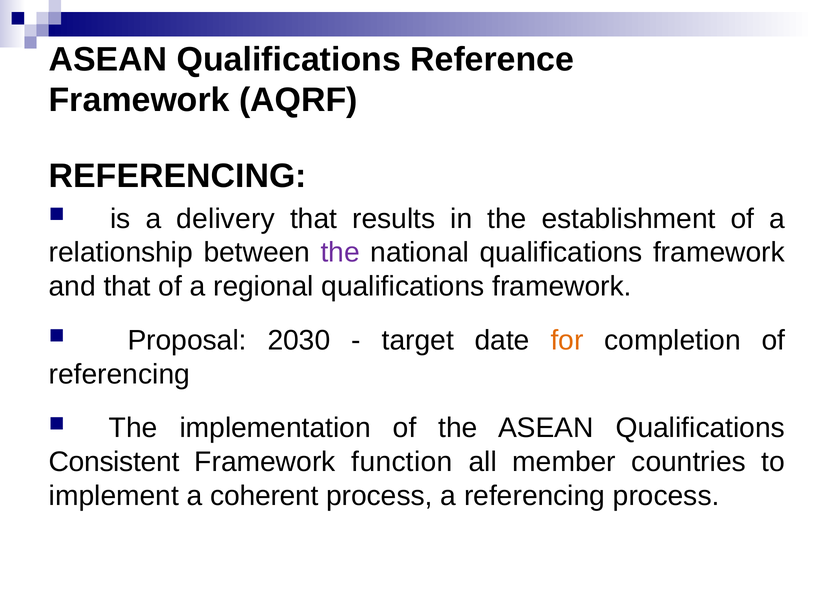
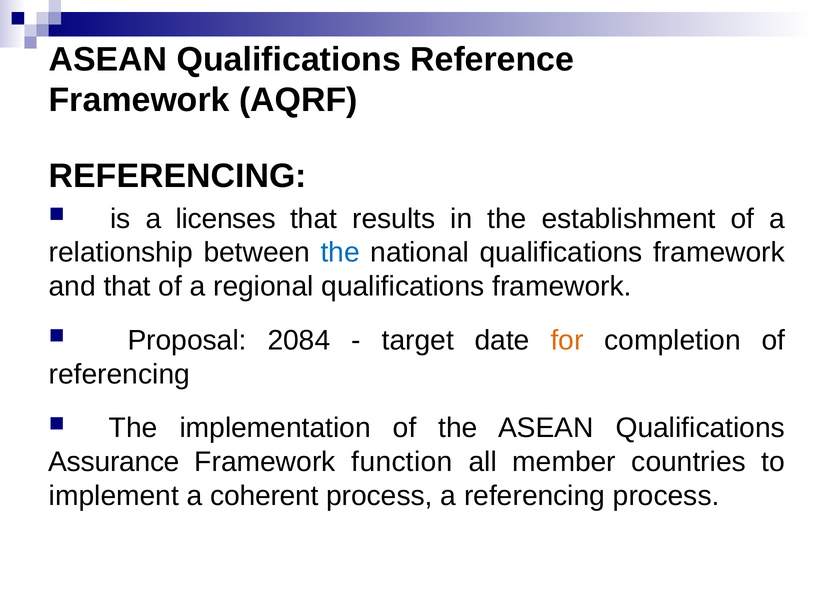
delivery: delivery -> licenses (226, 219)
the colour: purple -> blue (340, 252)
2030: 2030 -> 2084 (299, 340)
Consistent: Consistent -> Assurance (114, 462)
